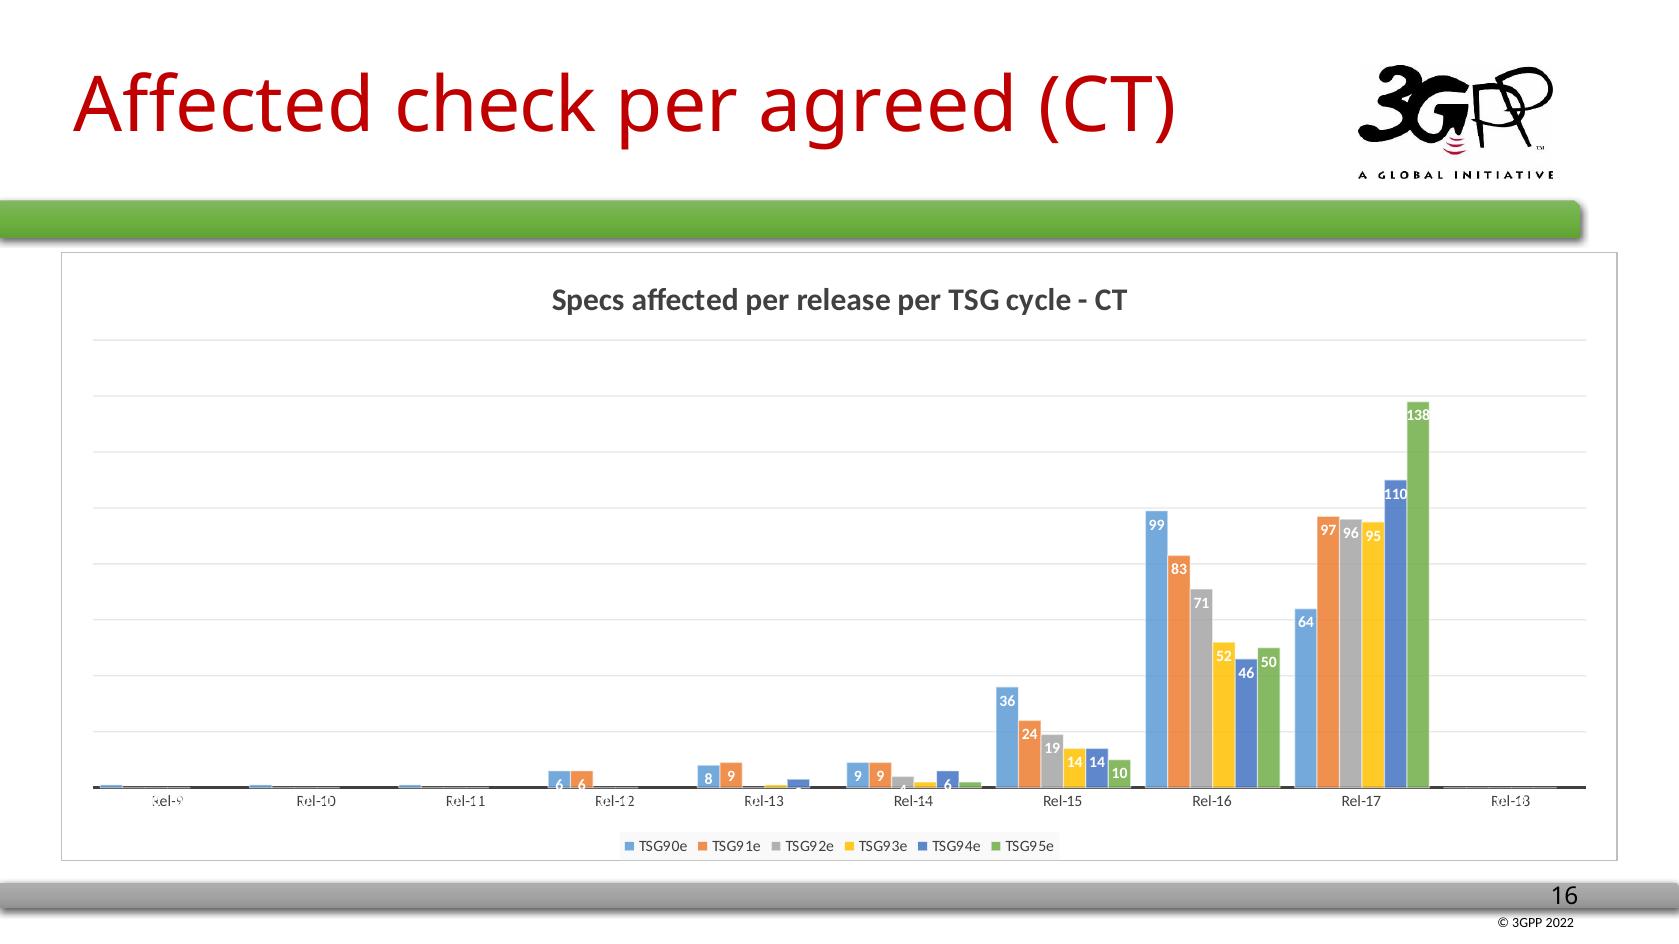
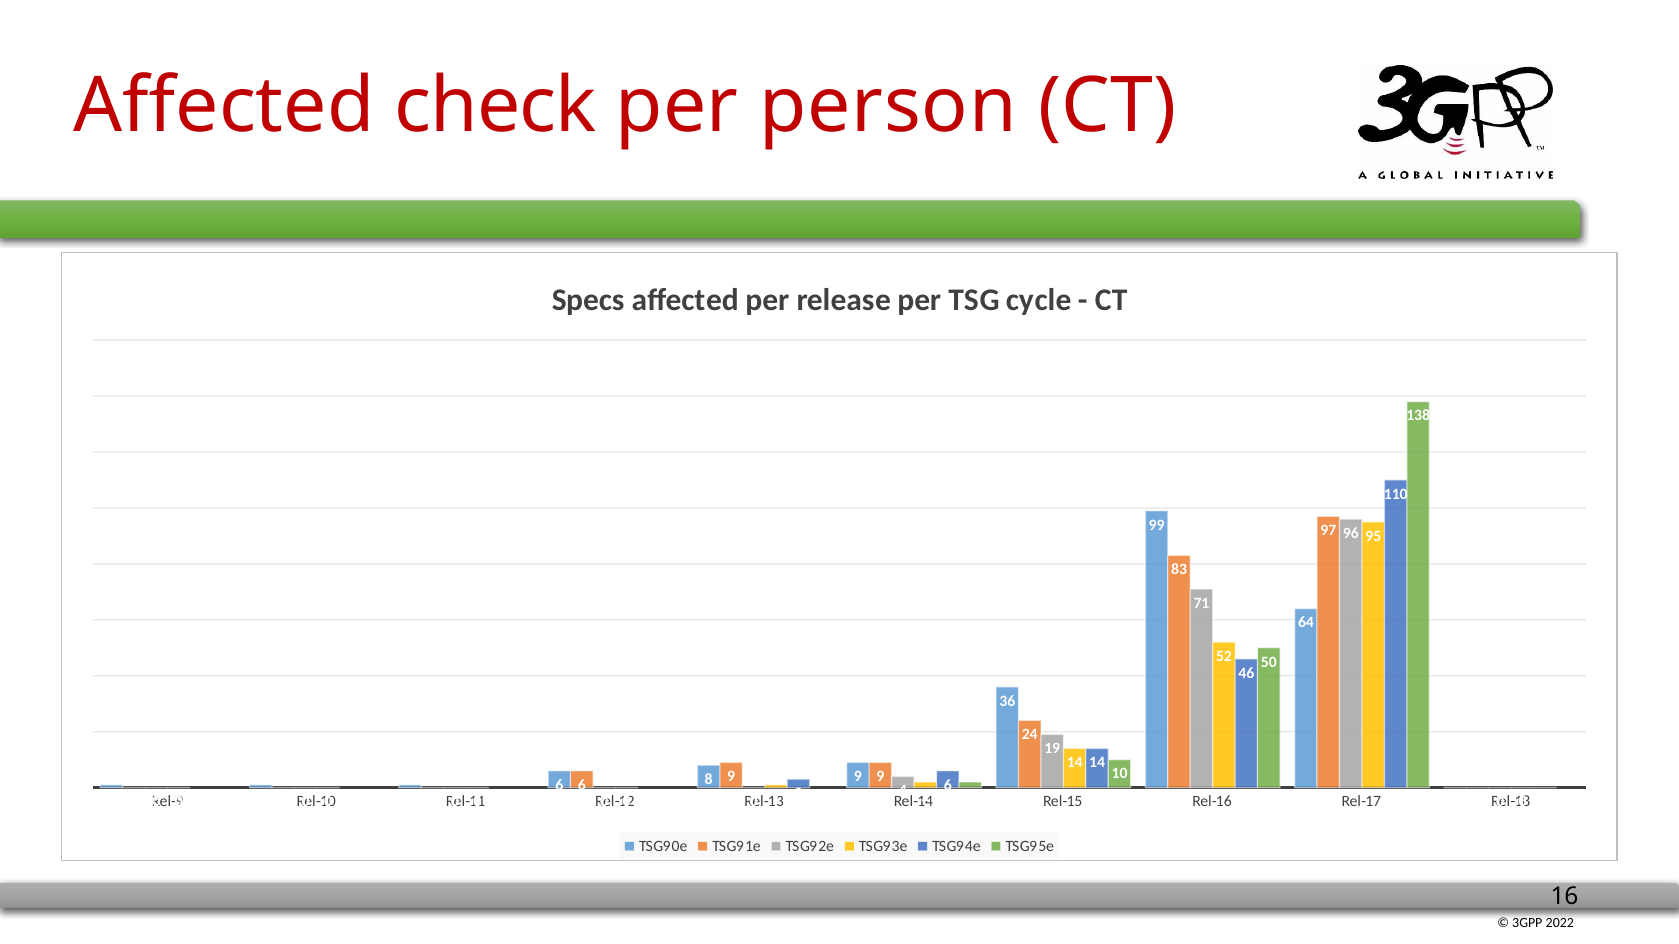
agreed: agreed -> person (888, 106)
